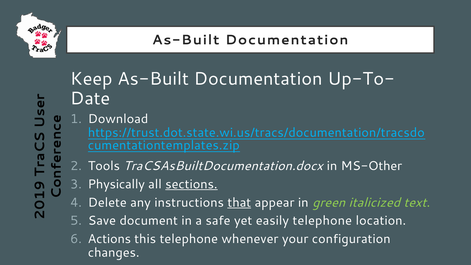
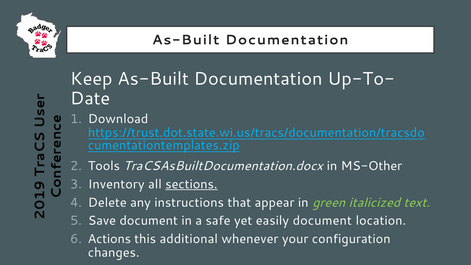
Physically: Physically -> Inventory (116, 184)
that underline: present -> none (239, 202)
easily telephone: telephone -> document (322, 221)
this telephone: telephone -> additional (189, 239)
